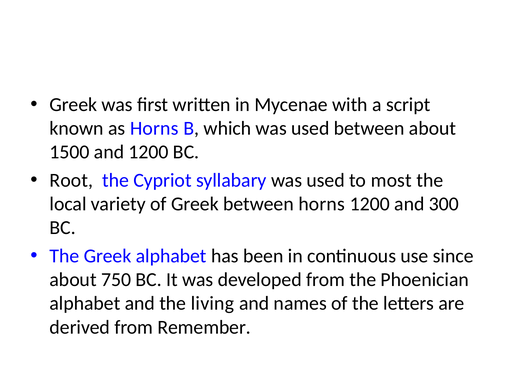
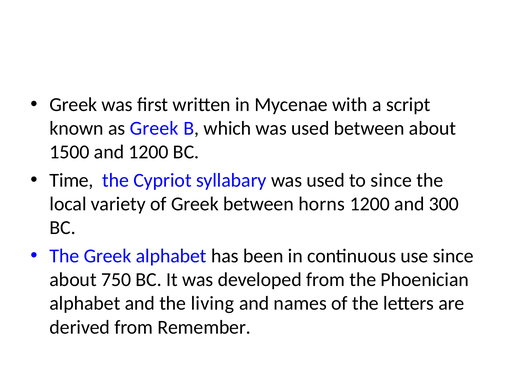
as Horns: Horns -> Greek (154, 128)
Root: Root -> Time (72, 180)
to most: most -> since (391, 180)
